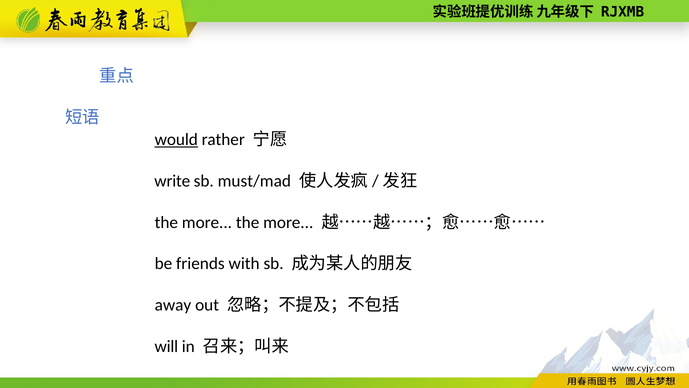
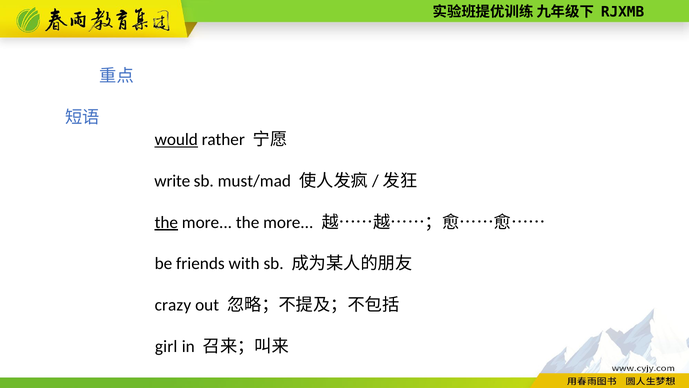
the underline: none -> present (166, 222)
away: away -> crazy (173, 305)
will: will -> girl (166, 346)
